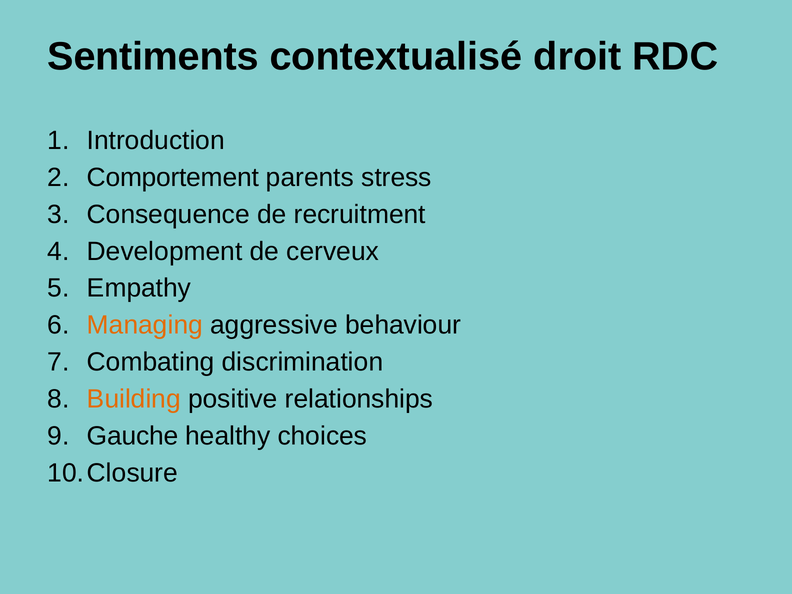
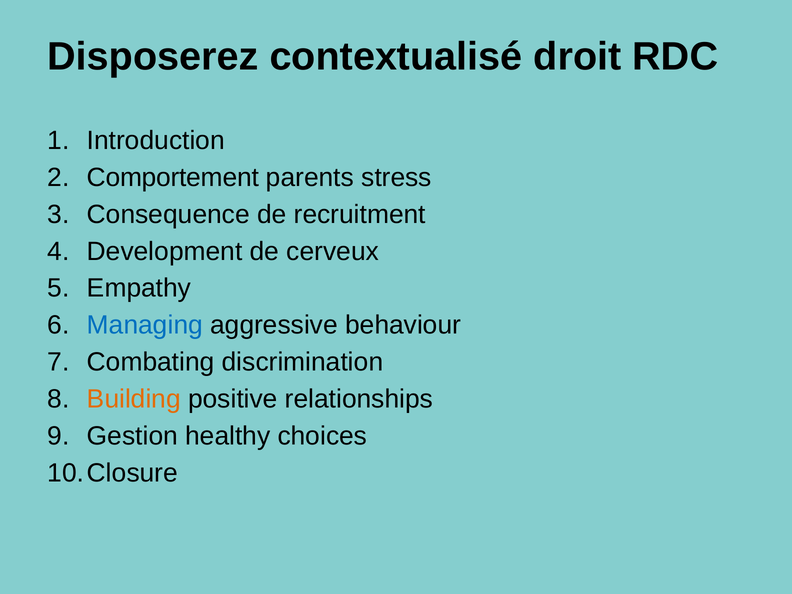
Sentiments: Sentiments -> Disposerez (153, 57)
Managing colour: orange -> blue (145, 325)
Gauche: Gauche -> Gestion (132, 436)
